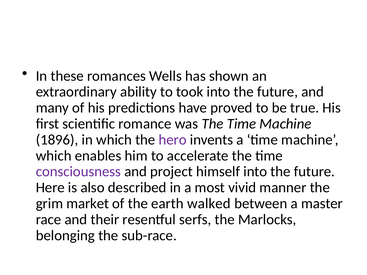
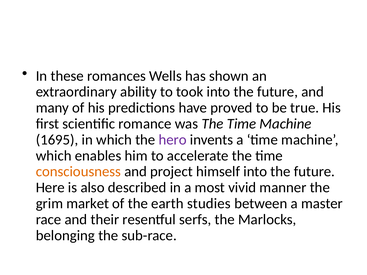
1896: 1896 -> 1695 (57, 140)
consciousness colour: purple -> orange (78, 172)
walked: walked -> studies (209, 204)
